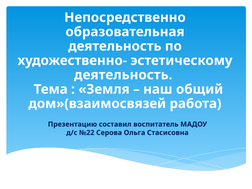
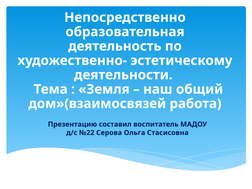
деятельность: деятельность -> деятельности (123, 75)
